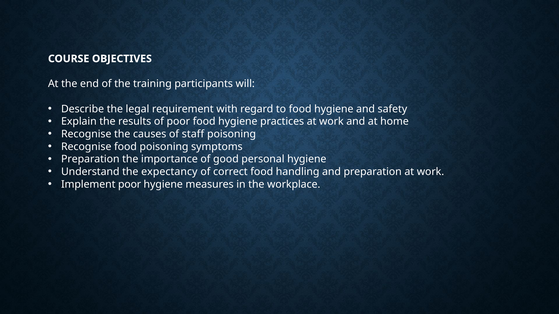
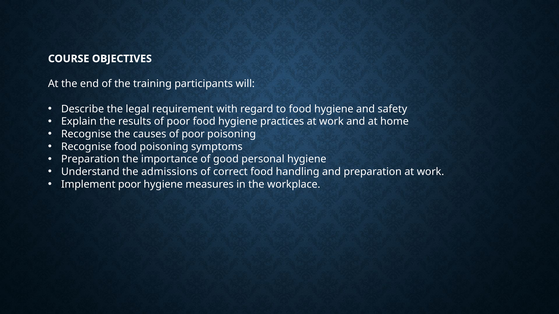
causes of staff: staff -> poor (193, 134)
expectancy: expectancy -> admissions (169, 172)
